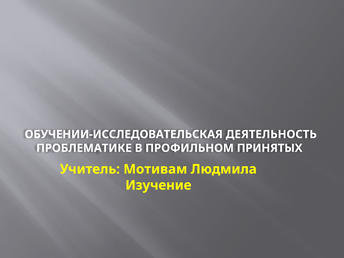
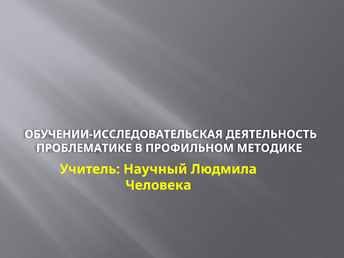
ПРИНЯТЫХ: ПРИНЯТЫХ -> МЕТОДИКЕ (270, 148)
Мотивам: Мотивам -> Научный (155, 169)
Изучение: Изучение -> Человека (158, 185)
